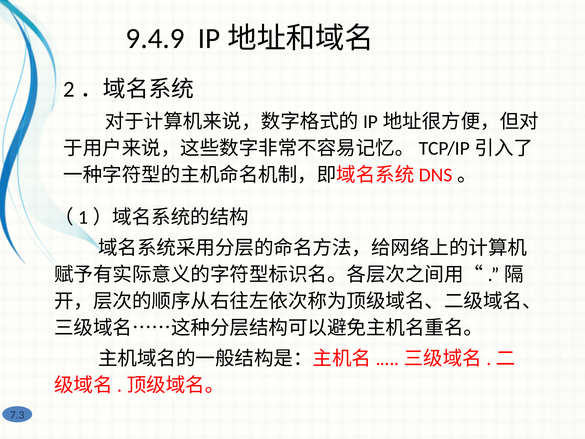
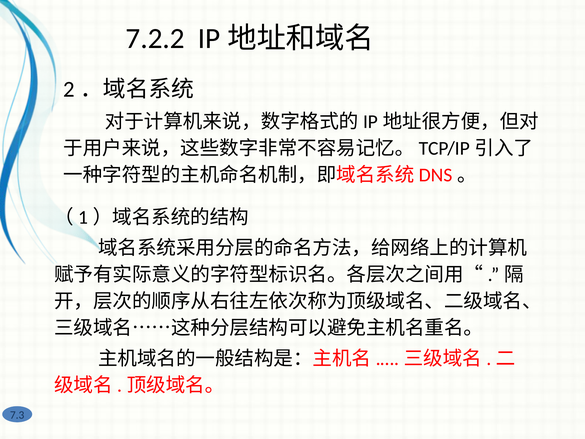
9.4.9: 9.4.9 -> 7.2.2 (155, 39)
